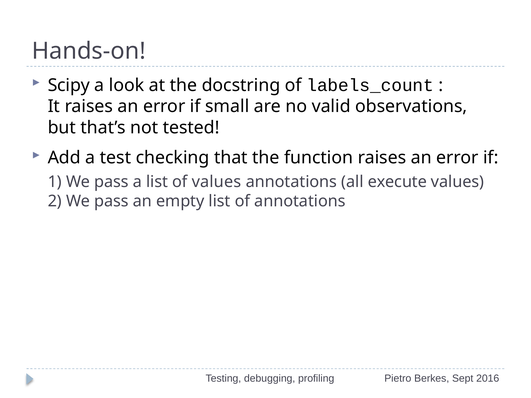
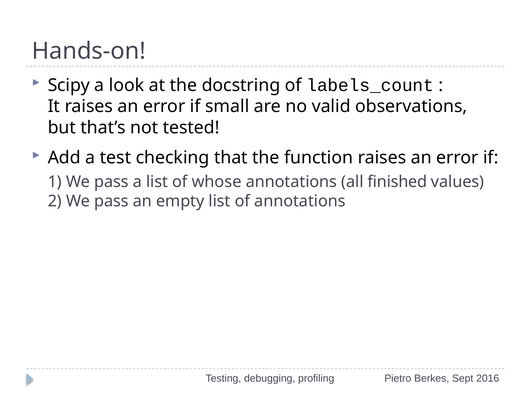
of values: values -> whose (217, 182)
execute: execute -> finished (397, 182)
